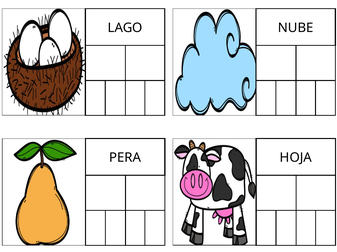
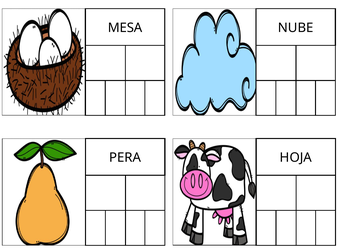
LAGO: LAGO -> MESA (125, 28)
